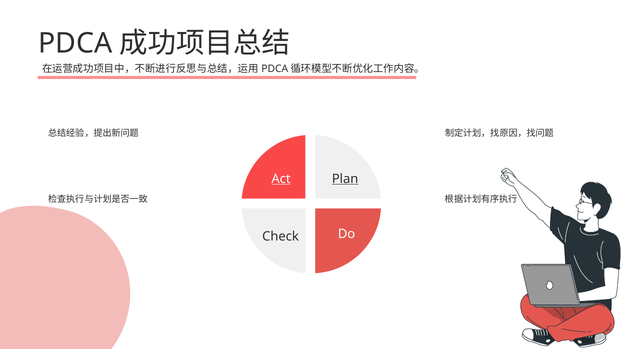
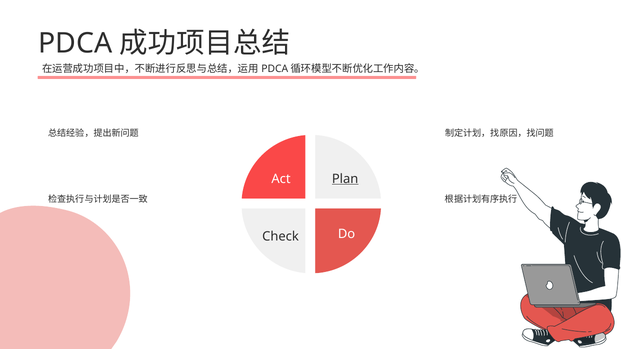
Act underline: present -> none (281, 179)
